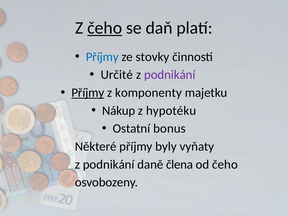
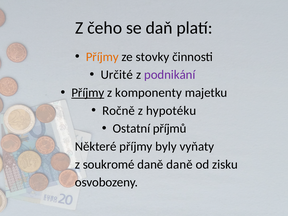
čeho underline: present -> none (105, 28)
Příjmy colour: blue -> orange (102, 57)
Nákup: Nákup -> Ročně (119, 111)
bonus: bonus -> příjmů (170, 129)
podnikání: podnikání -> soukromé (109, 164)
daně člena: člena -> daně (179, 164)
od čeho: čeho -> zisku (225, 164)
